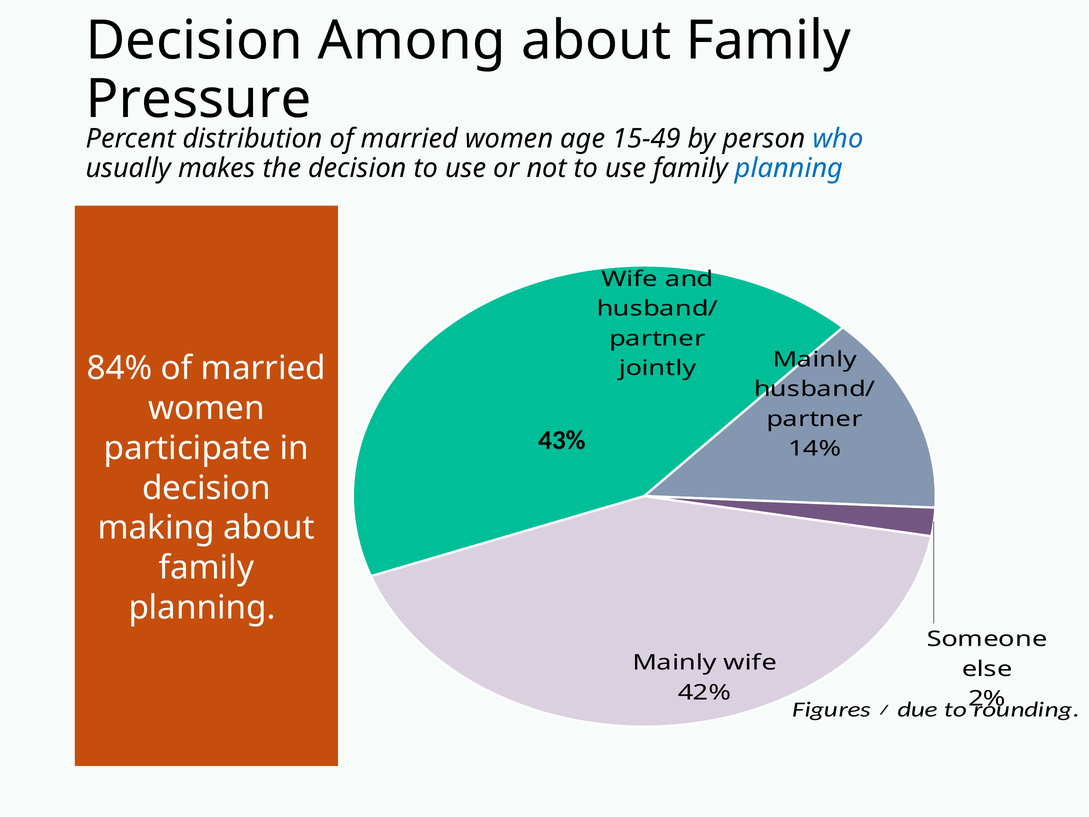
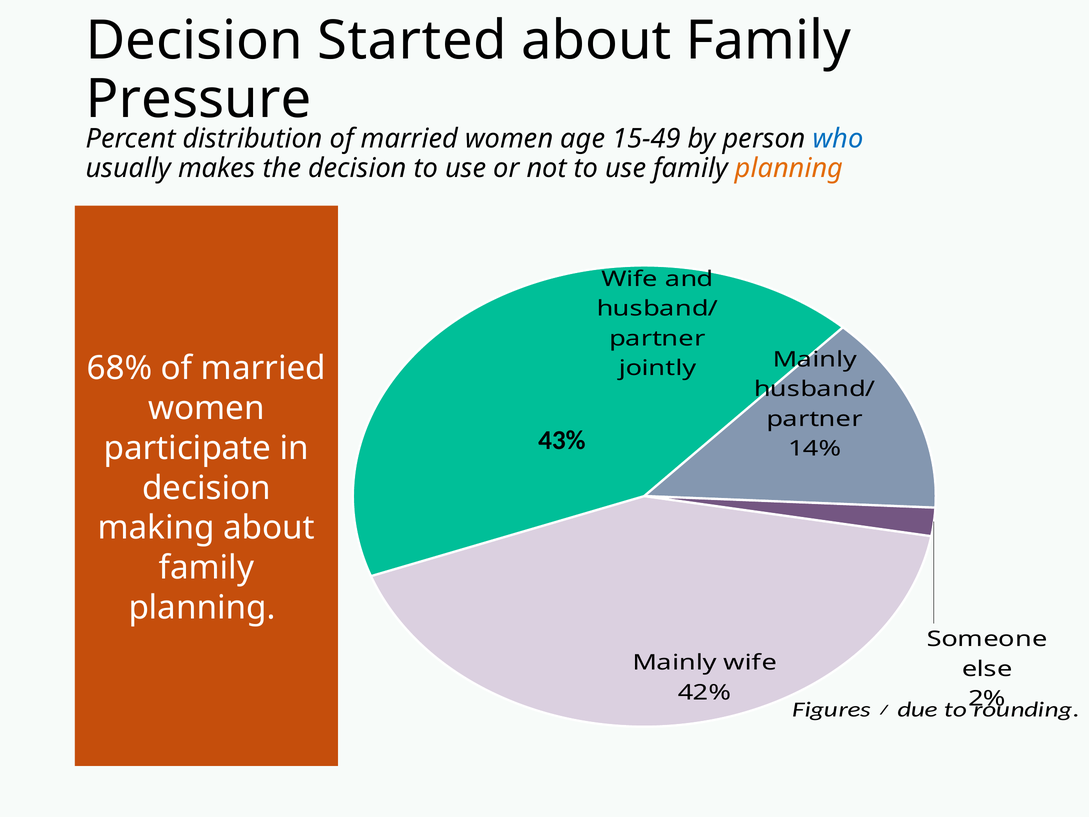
Among: Among -> Started (412, 41)
planning colour: blue -> orange (789, 168)
84%: 84% -> 68% (120, 368)
